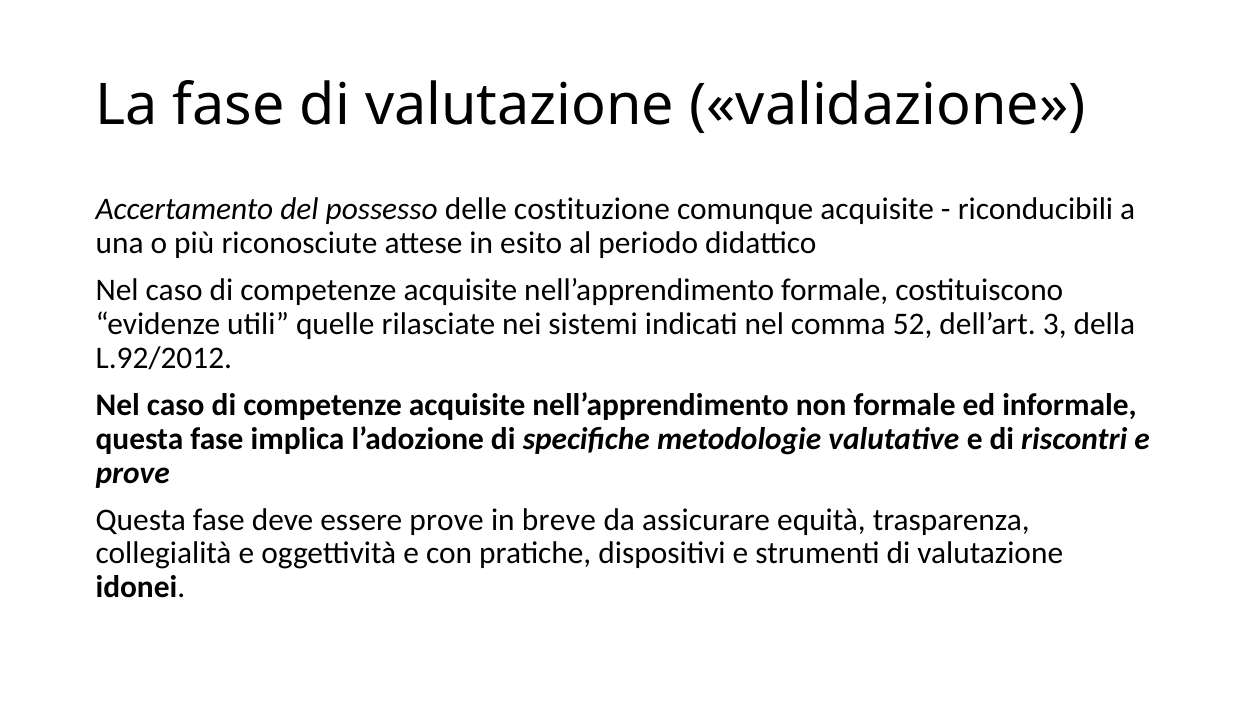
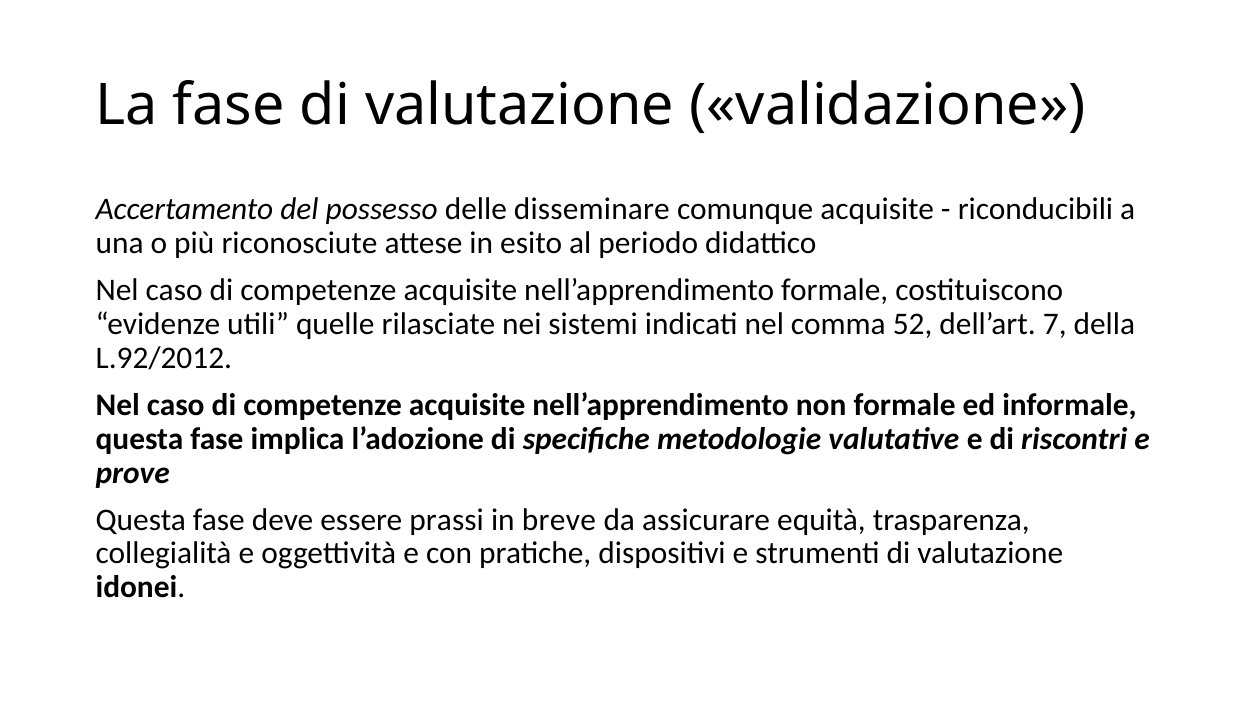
costituzione: costituzione -> disseminare (592, 209)
3: 3 -> 7 (1055, 324)
essere prove: prove -> prassi (447, 520)
